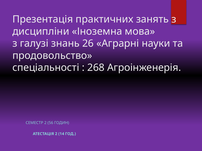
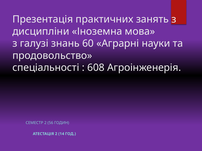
26: 26 -> 60 (88, 44)
268: 268 -> 608 (96, 68)
